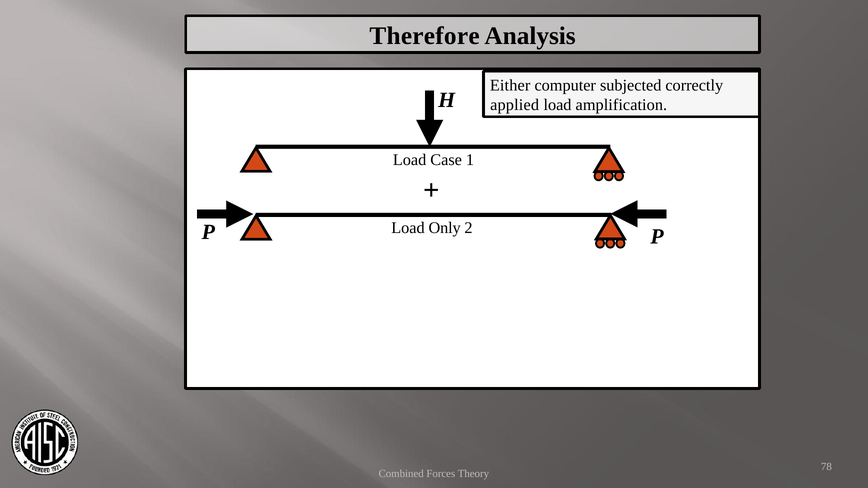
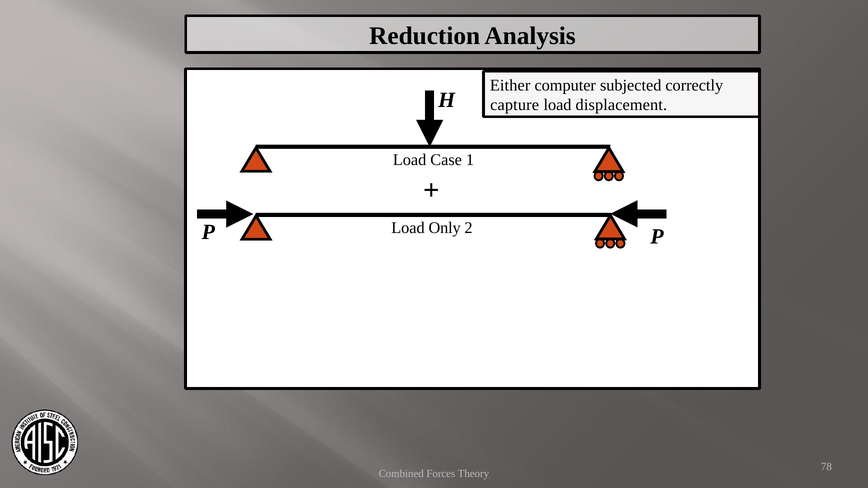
Therefore: Therefore -> Reduction (425, 36)
applied: applied -> capture (515, 105)
amplification: amplification -> displacement (621, 105)
